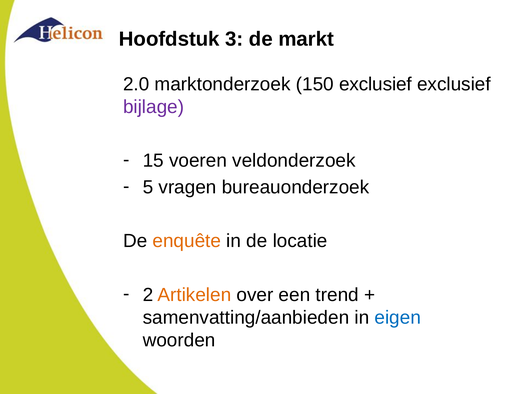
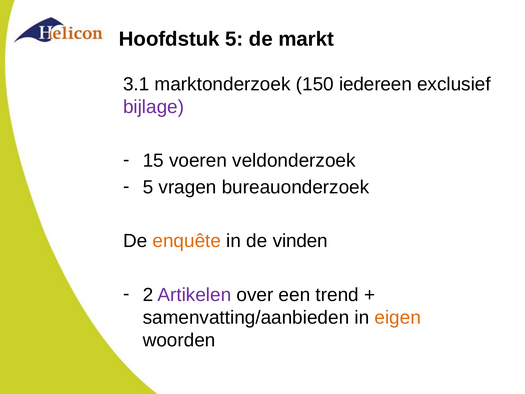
Hoofdstuk 3: 3 -> 5 (234, 39)
2.0: 2.0 -> 3.1 (136, 84)
150 exclusief: exclusief -> iedereen (375, 84)
locatie: locatie -> vinden (300, 241)
Artikelen colour: orange -> purple (194, 295)
eigen colour: blue -> orange (398, 317)
